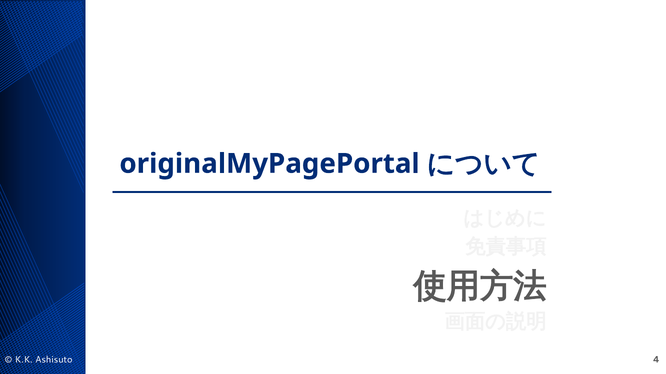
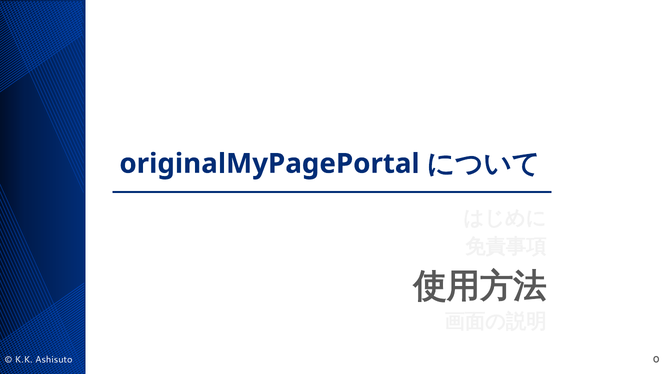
4: 4 -> 0 (656, 360)
